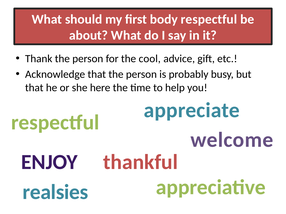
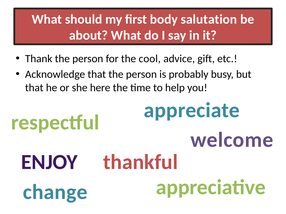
body respectful: respectful -> salutation (209, 19)
realsies: realsies -> change (55, 193)
